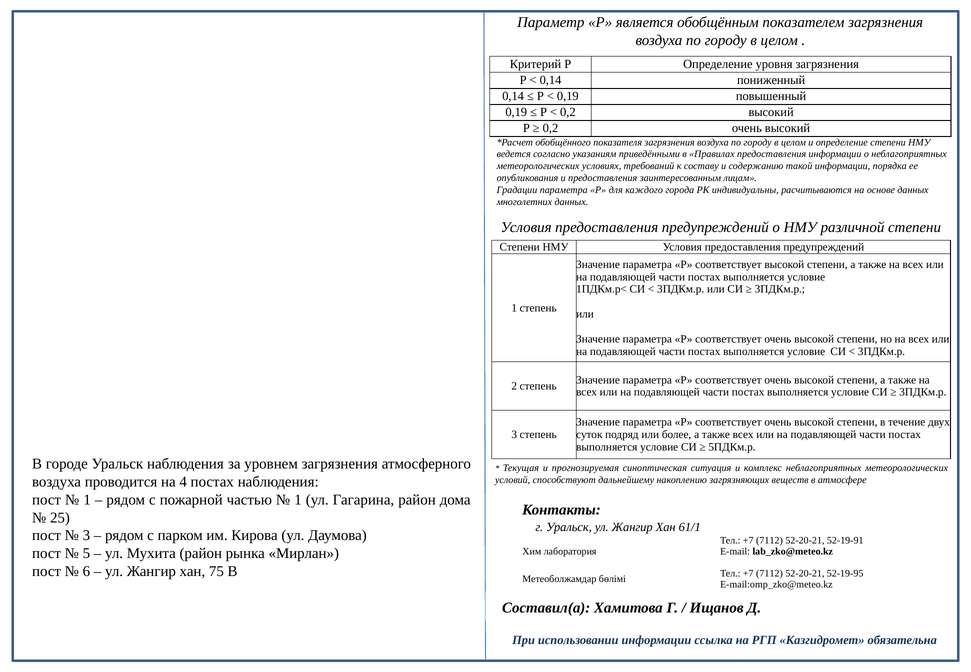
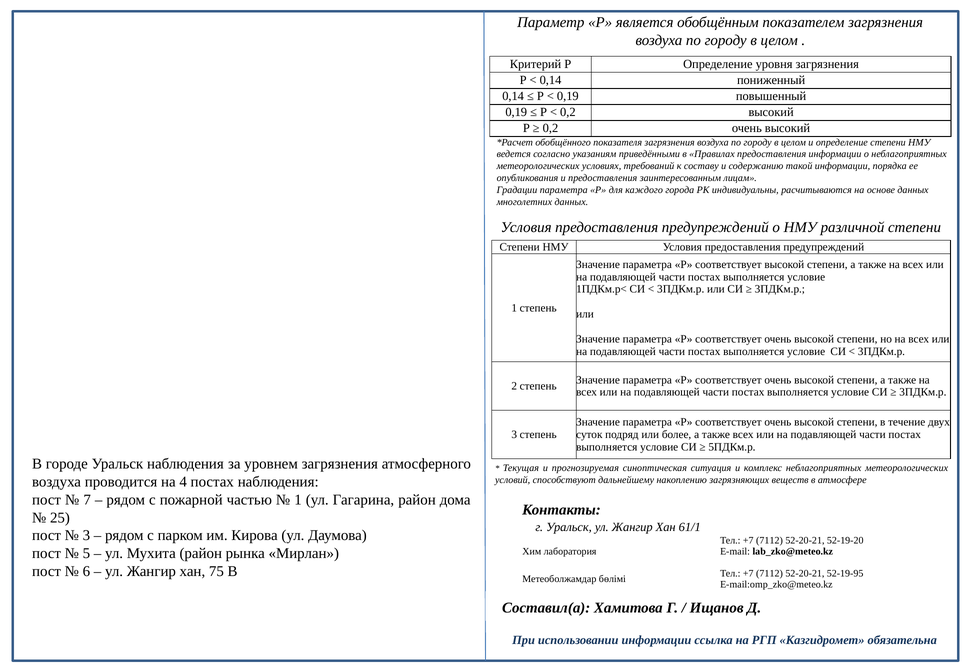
1: 1 -> 7 (87, 500)
52-19-91: 52-19-91 -> 52-19-20 (845, 541)
